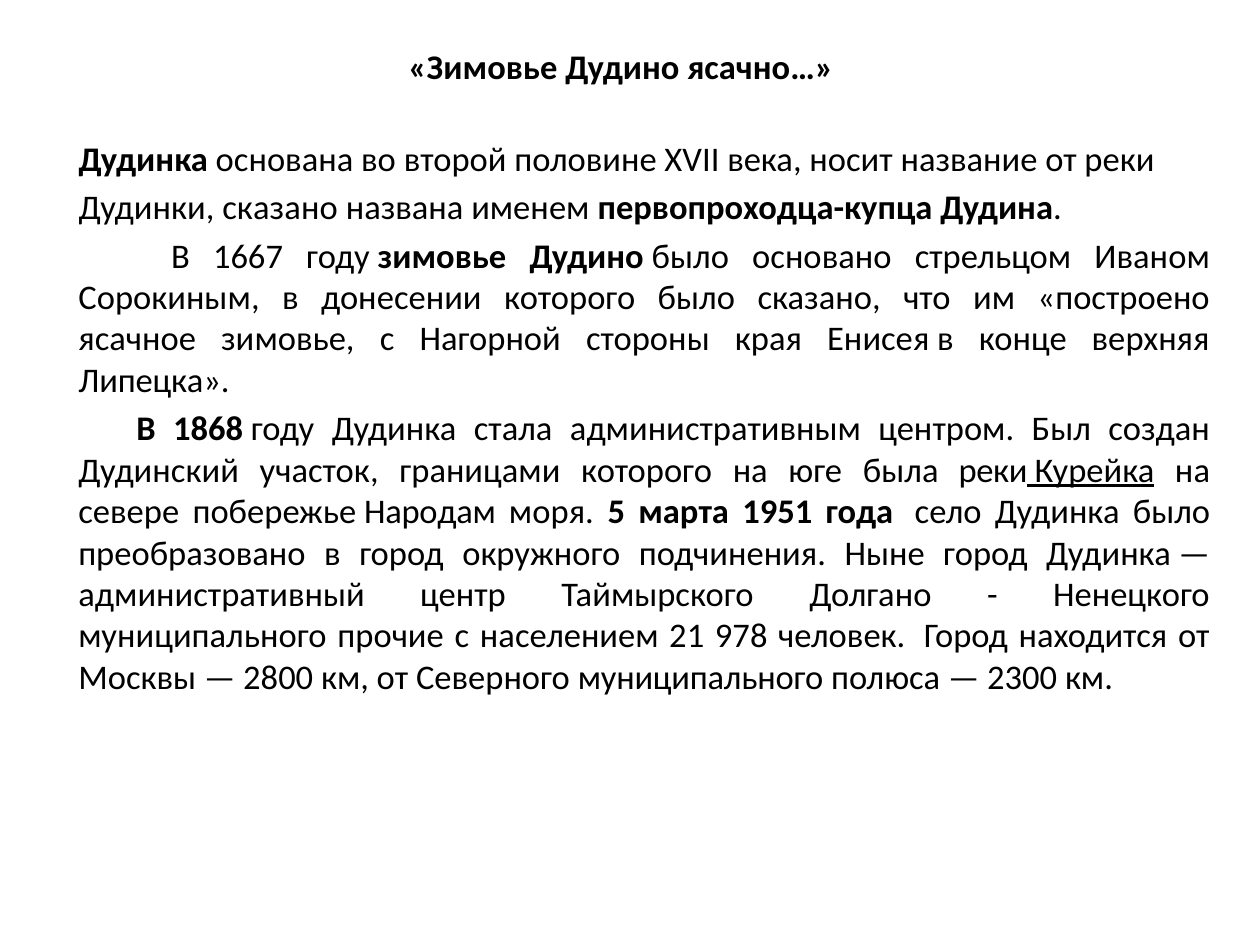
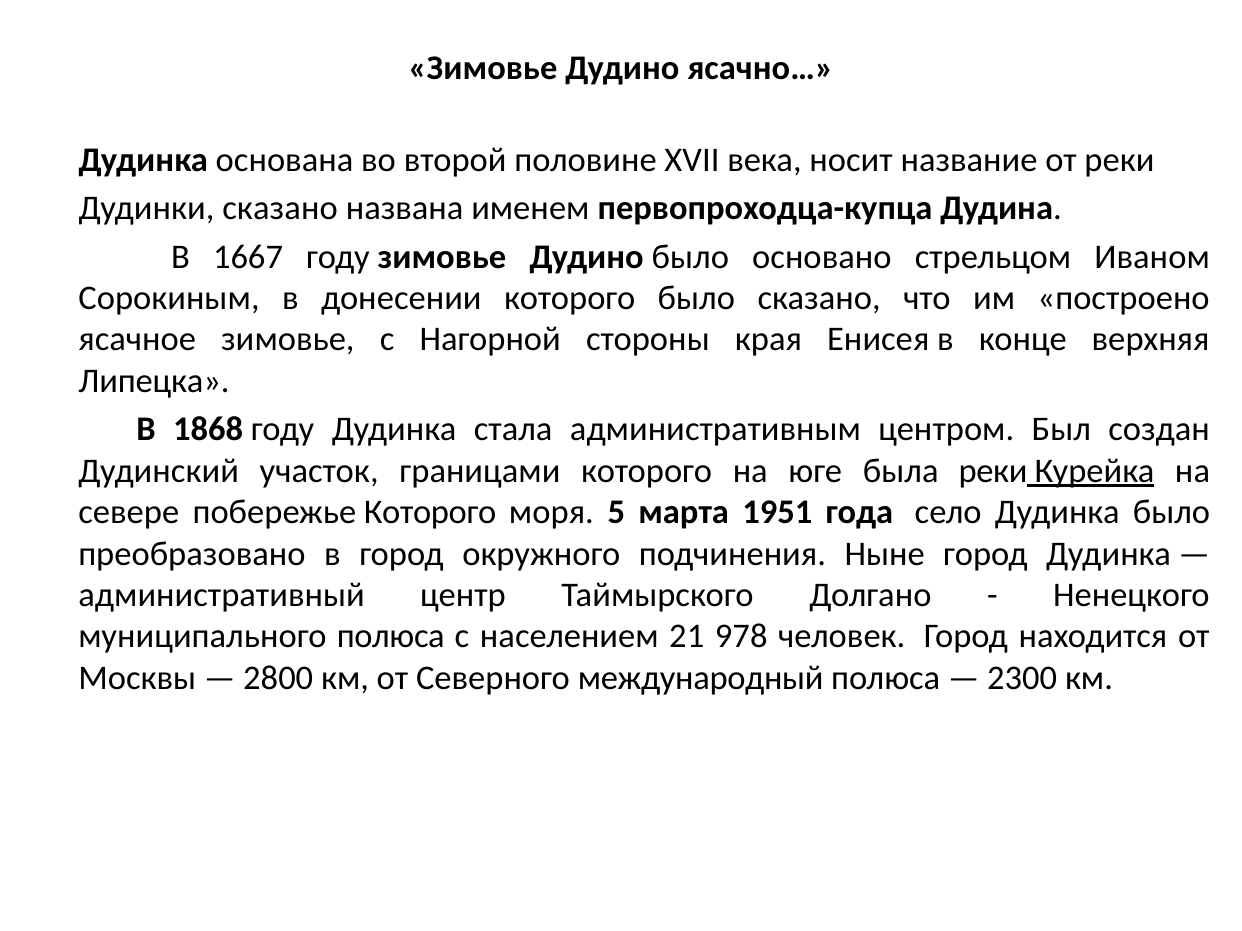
побережье Народам: Народам -> Которого (430, 512)
муниципального прочие: прочие -> полюса (391, 637)
Северного муниципального: муниципального -> международный (701, 678)
